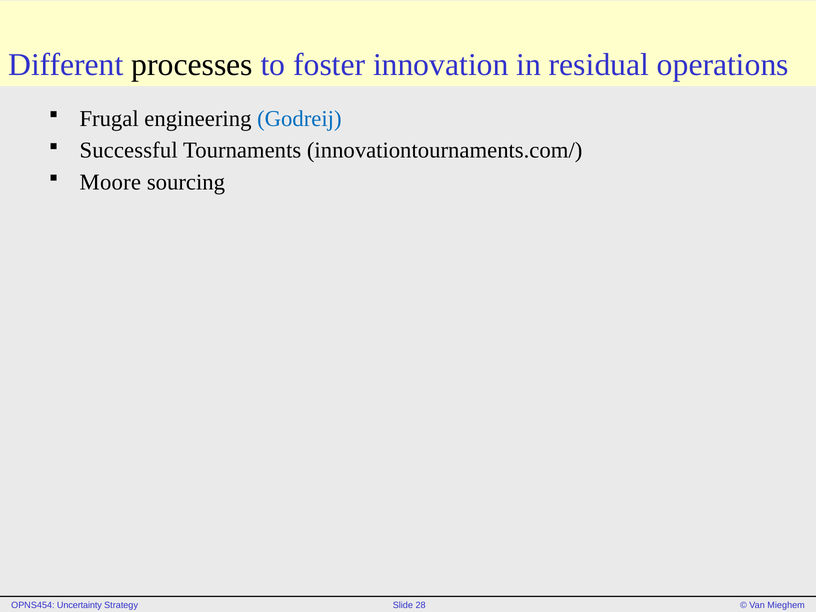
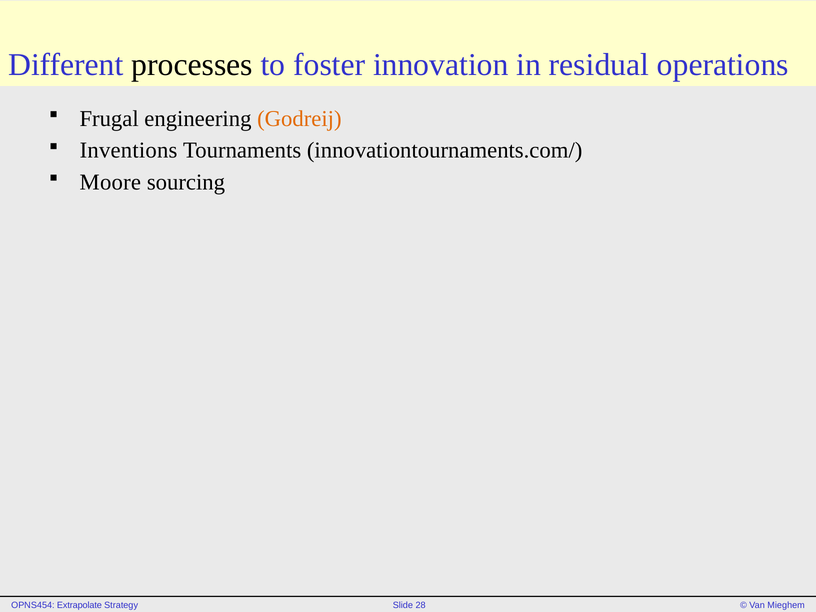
Godreij colour: blue -> orange (299, 119)
Successful: Successful -> Inventions (129, 151)
Uncertainty: Uncertainty -> Extrapolate (79, 605)
